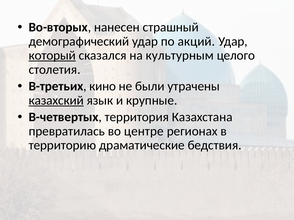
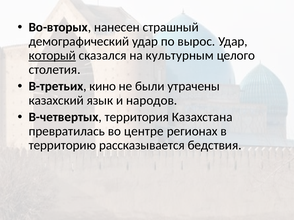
акций: акций -> вырос (196, 41)
казахский underline: present -> none (56, 101)
крупные: крупные -> народов (152, 101)
драматические: драматические -> рассказывается (142, 146)
